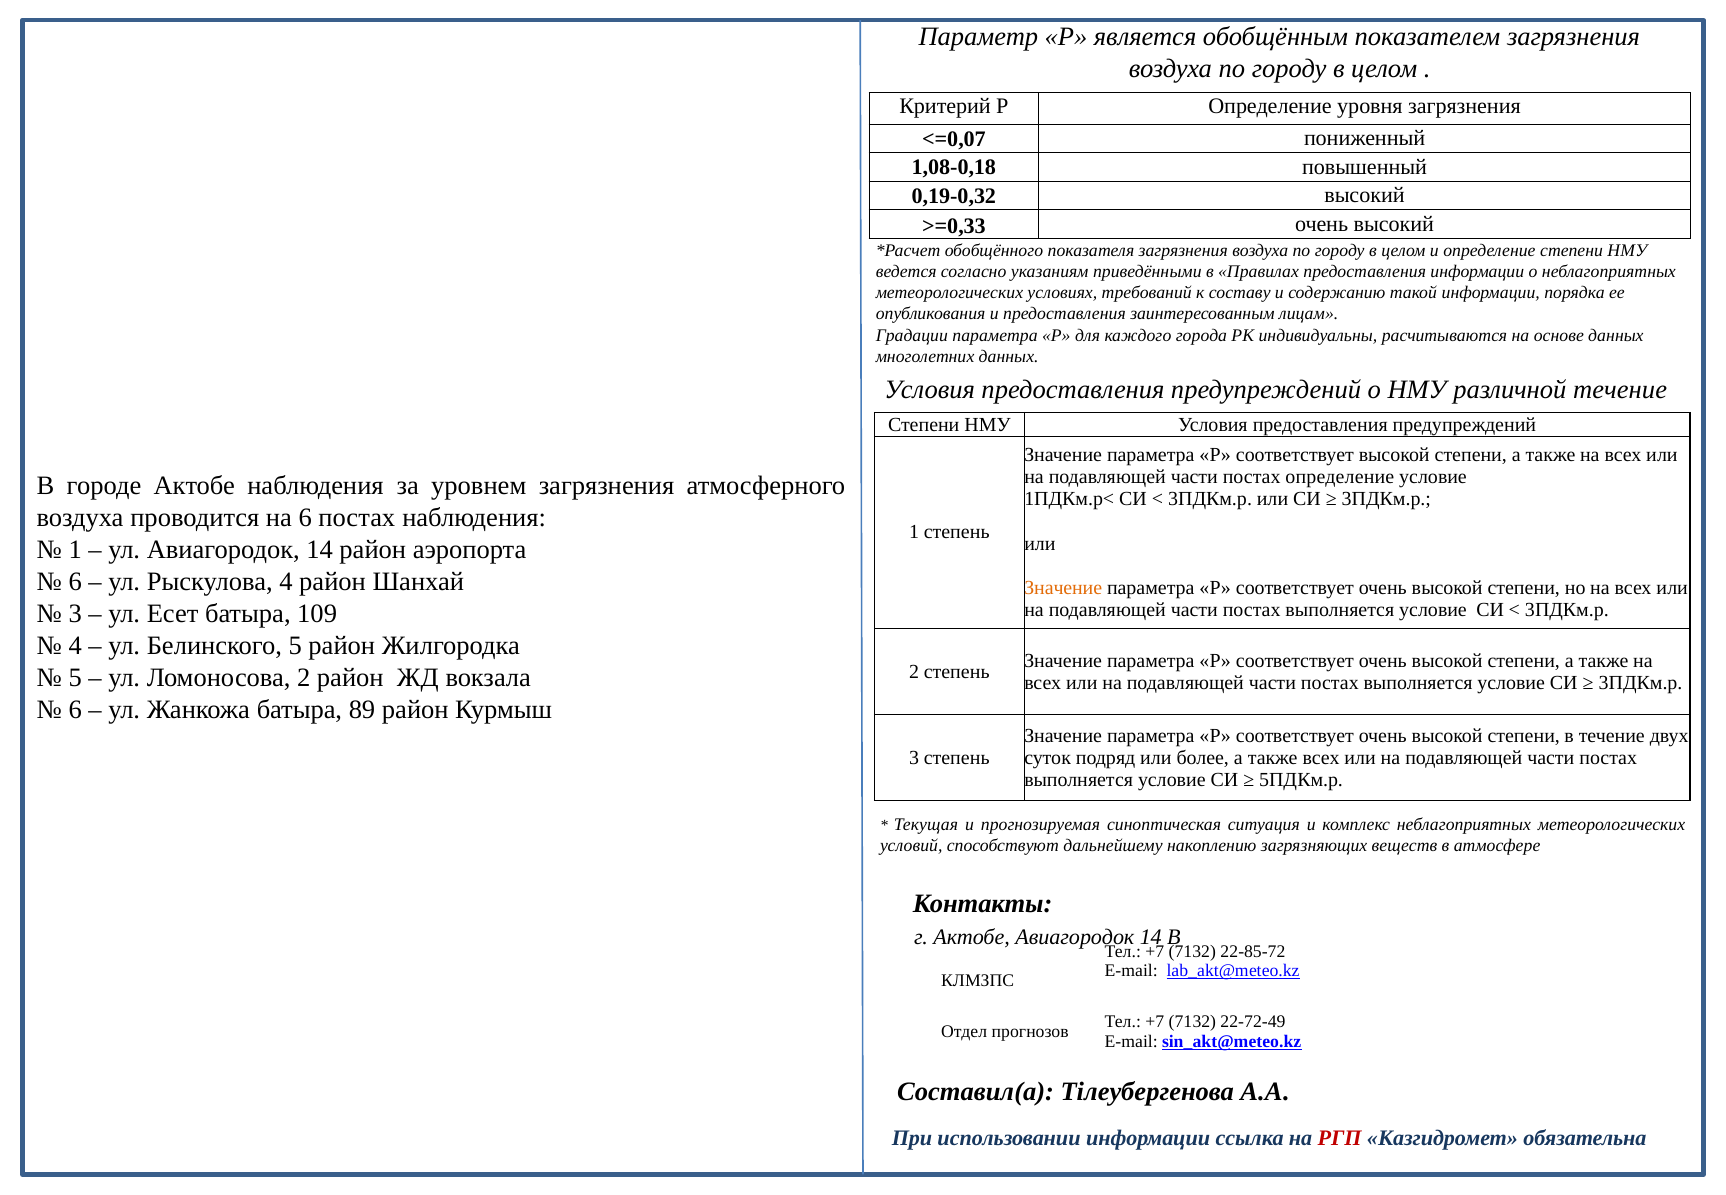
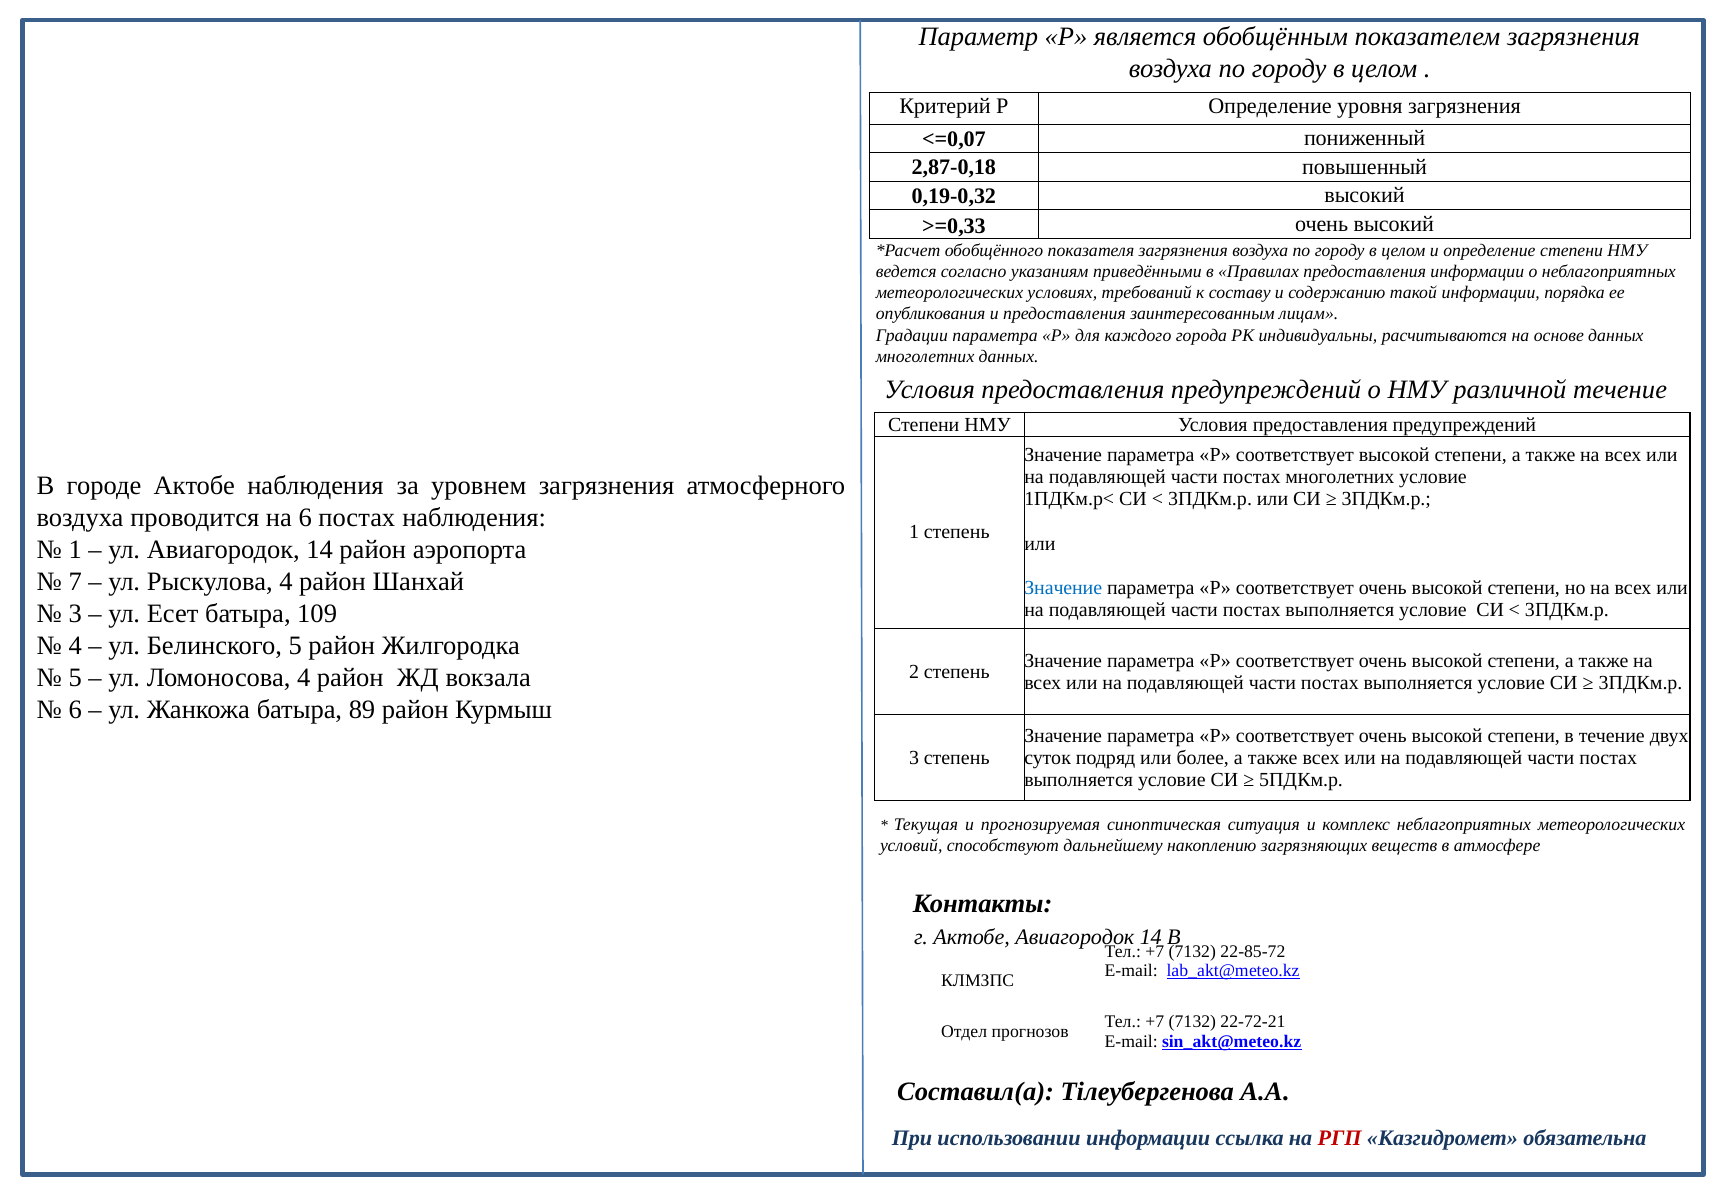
1,08-0,18: 1,08-0,18 -> 2,87-0,18 (954, 167)
постах определение: определение -> многолетних (1340, 477)
6: 6 -> 7 (75, 582)
Значение colour: orange -> blue (1063, 588)
Ломоносова 2: 2 -> 4 (304, 677)
22-72-49: 22-72-49 -> 22-72-21 (1253, 1022)
